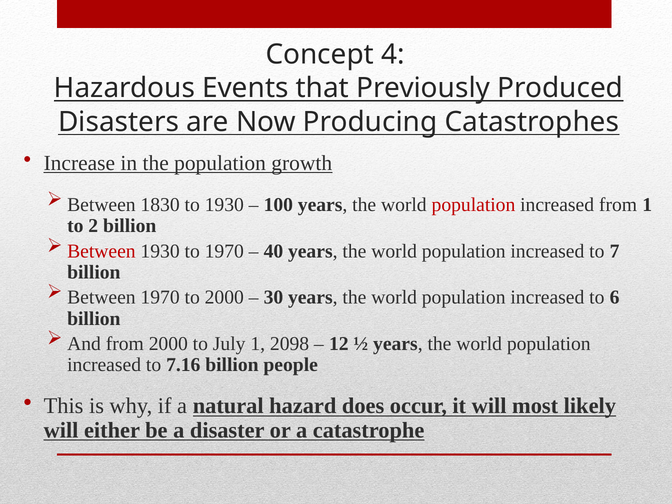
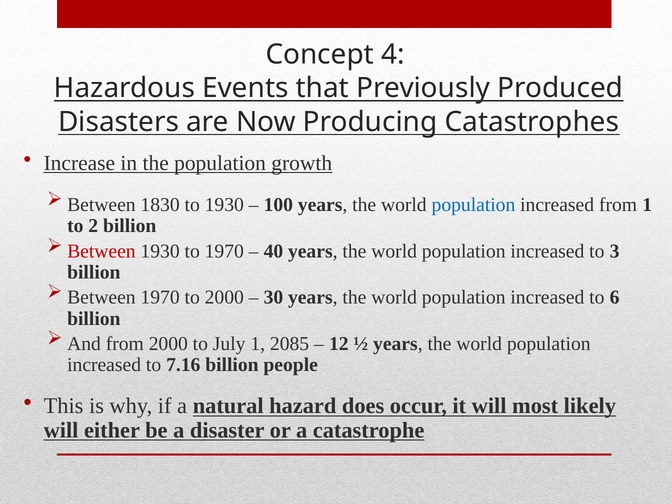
population colour: red -> blue (473, 205)
7: 7 -> 3 (615, 251)
2098: 2098 -> 2085 (290, 344)
